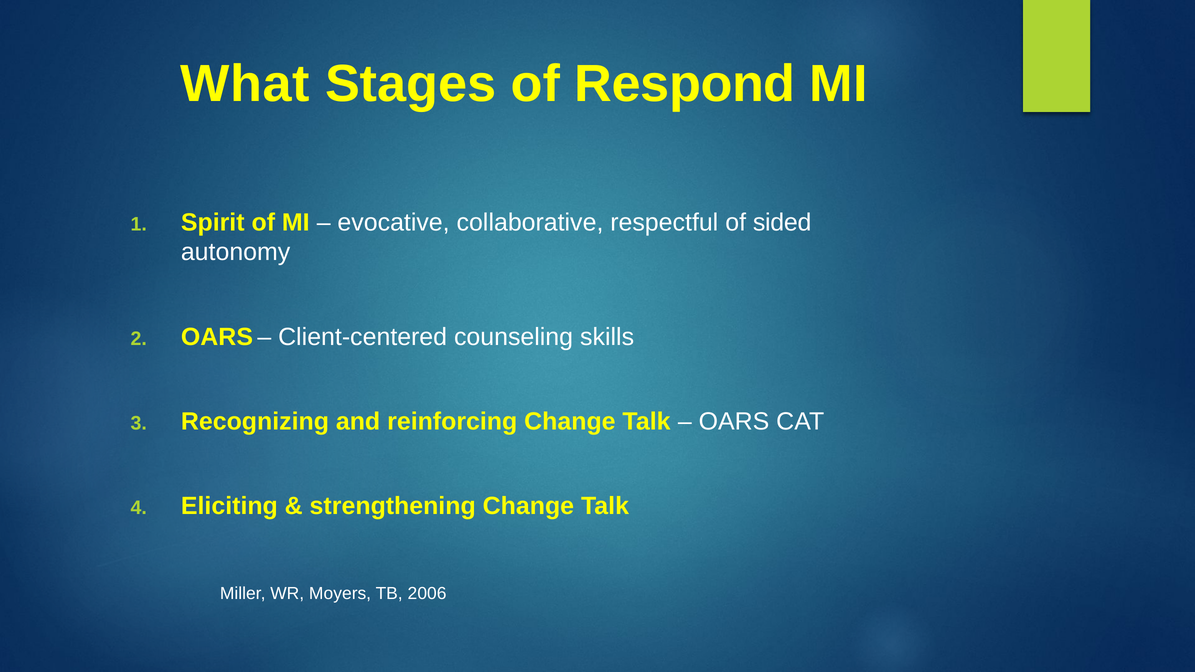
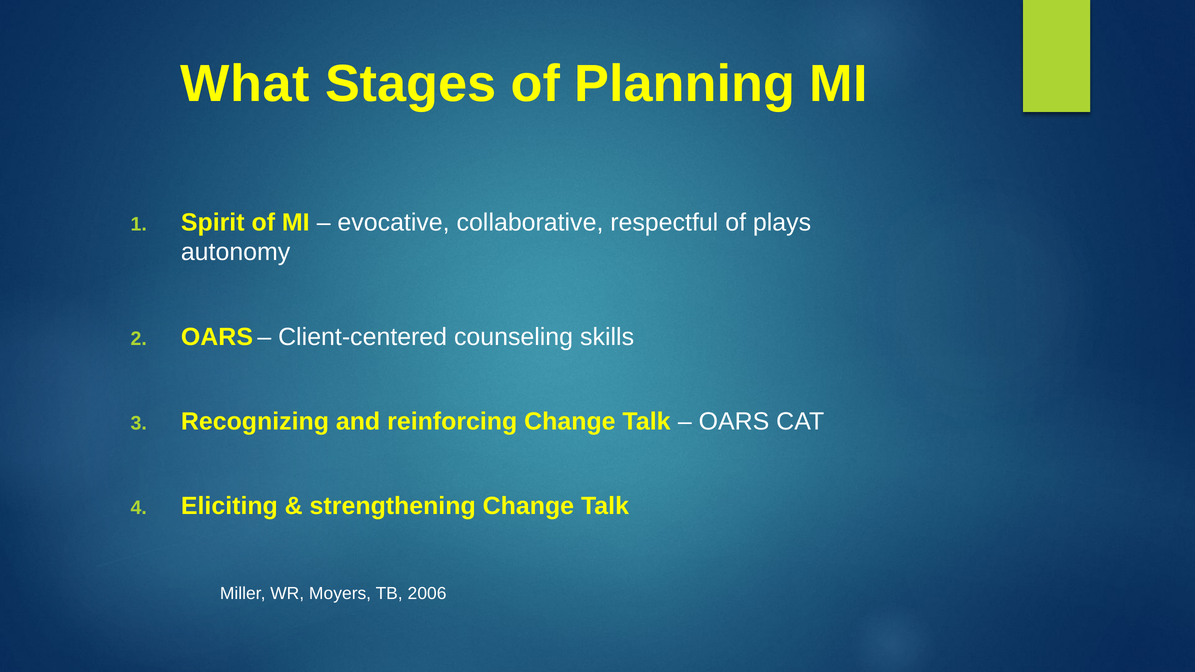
Respond: Respond -> Planning (685, 84)
sided: sided -> plays (782, 222)
